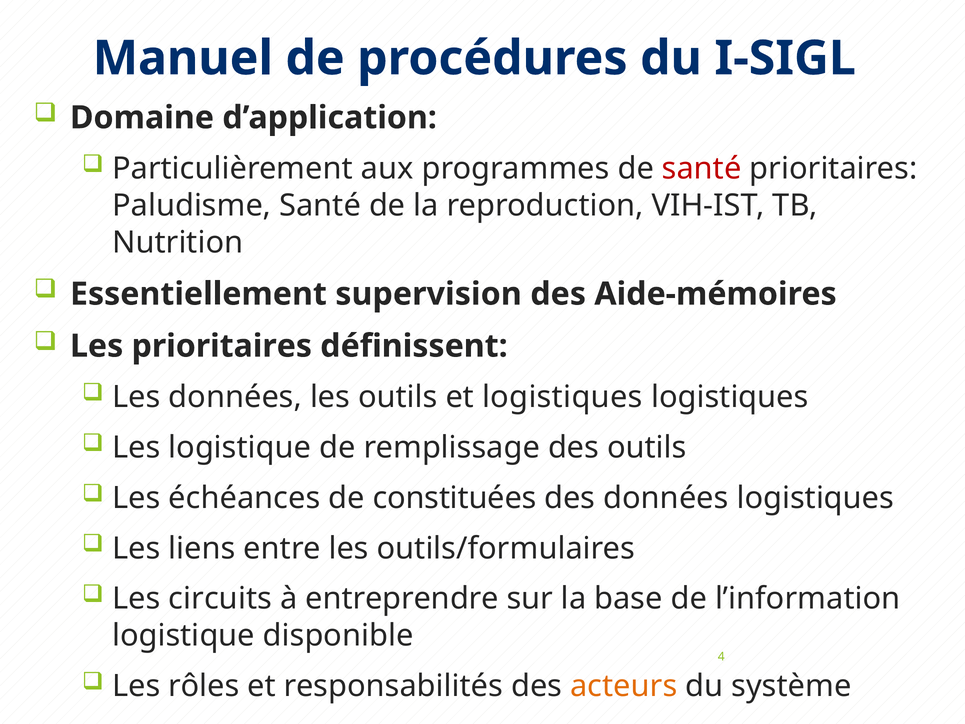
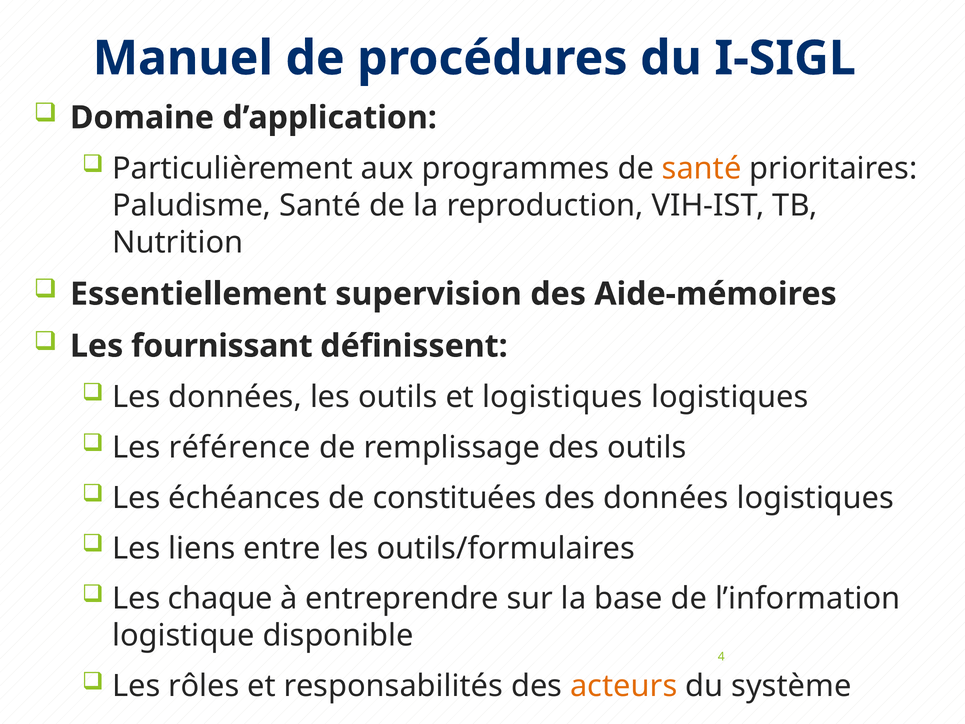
santé colour: red -> orange (702, 169)
Les prioritaires: prioritaires -> fournissant (222, 346)
Les logistique: logistique -> référence (240, 447)
circuits: circuits -> chaque (220, 599)
